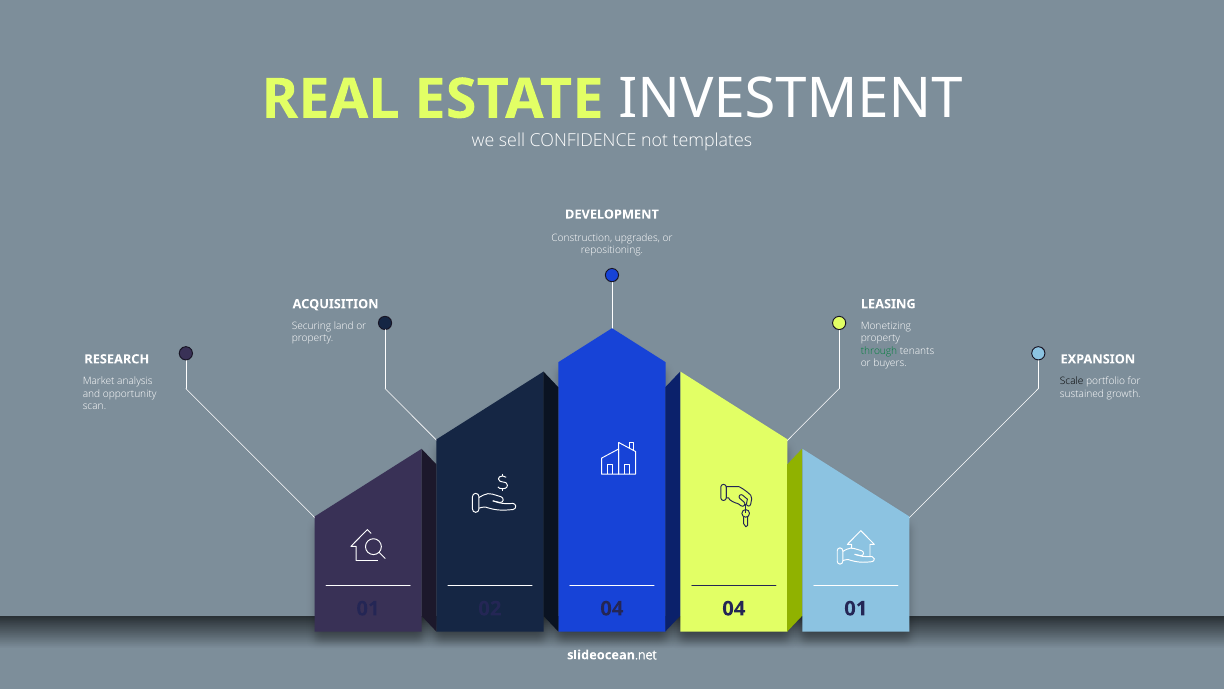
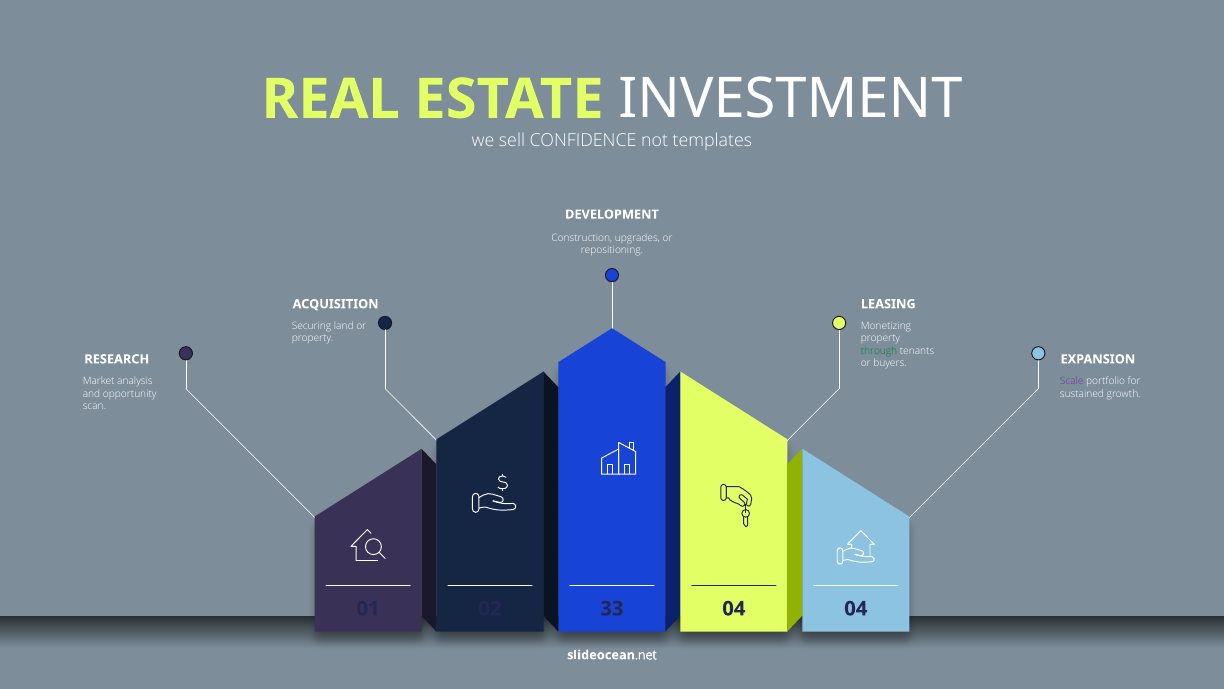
Scale colour: black -> purple (1072, 381)
02 04: 04 -> 33 (612, 608)
04 01: 01 -> 04 (856, 608)
